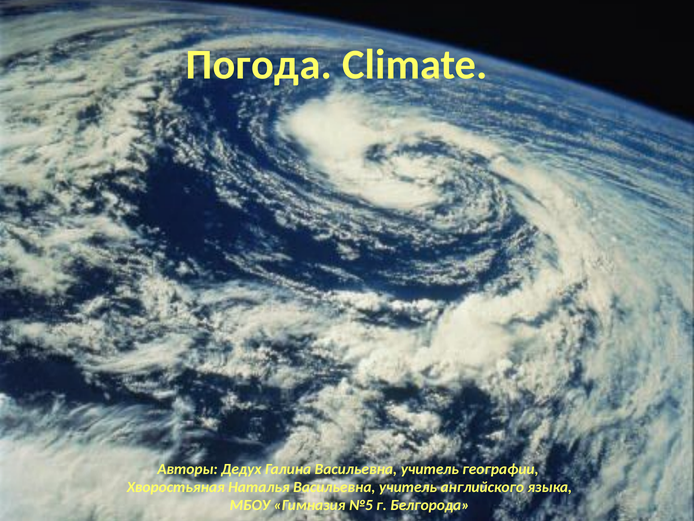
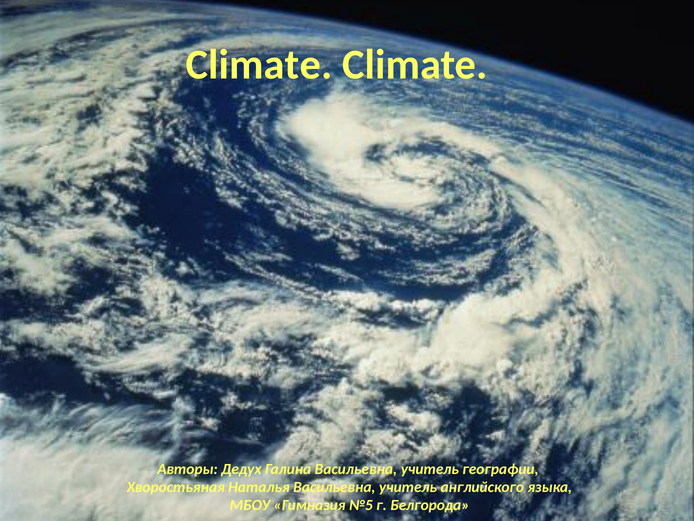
Погода: Погода -> Climate (259, 65)
